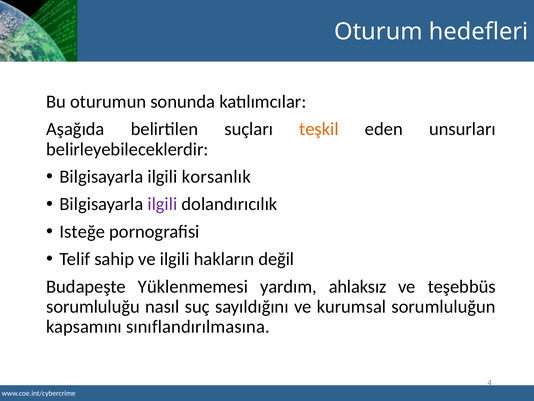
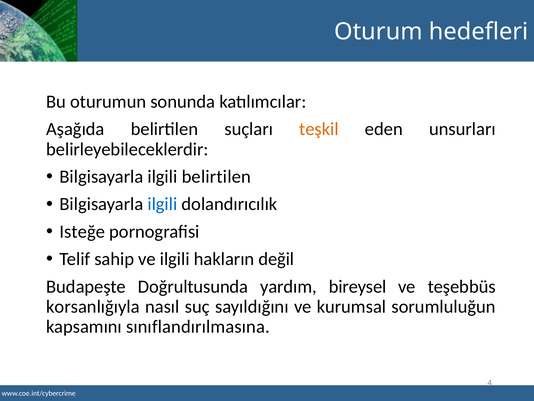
ilgili korsanlık: korsanlık -> belirtilen (216, 176)
ilgili colour: purple -> blue (162, 204)
Yüklenmemesi: Yüklenmemesi -> Doğrultusunda (193, 286)
ahlaksız: ahlaksız -> bireysel (358, 286)
sorumluluğu: sorumluluğu -> korsanlığıyla (93, 306)
